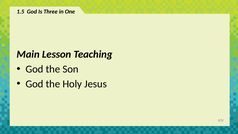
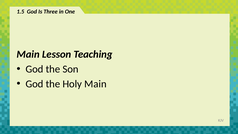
Holy Jesus: Jesus -> Main (96, 84)
